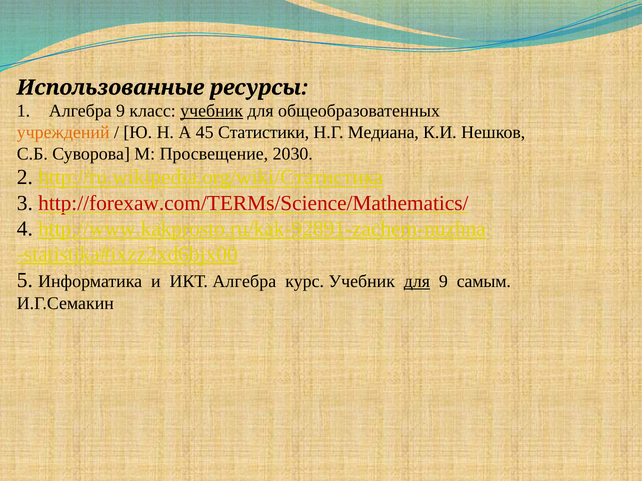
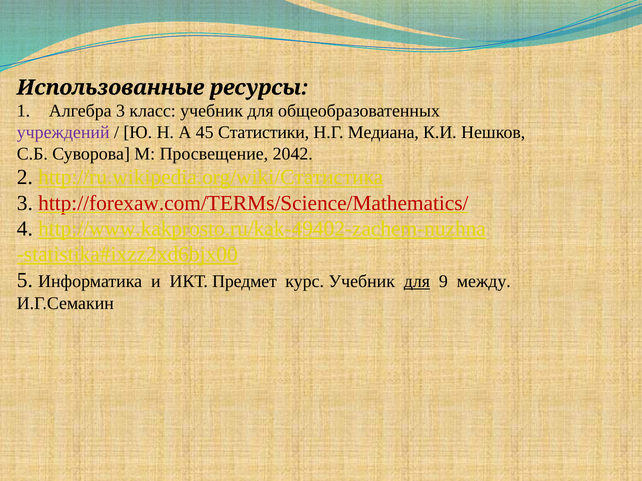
Алгебра 9: 9 -> 3 (121, 111)
учебник underline: present -> none (212, 111)
учреждений colour: orange -> purple (63, 132)
2030: 2030 -> 2042 (293, 154)
http://www.kakprosto.ru/kak-92891-zachem-nuzhna: http://www.kakprosto.ru/kak-92891-zachem-nuzhna -> http://www.kakprosto.ru/kak-49402-zachem-nuzhna (262, 229)
ИКТ Алгебра: Алгебра -> Предмет (245, 281)
самым: самым -> между (484, 281)
